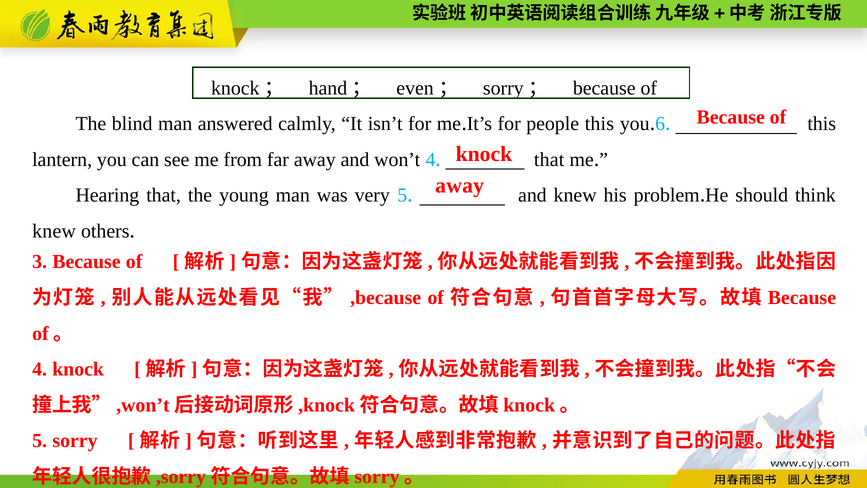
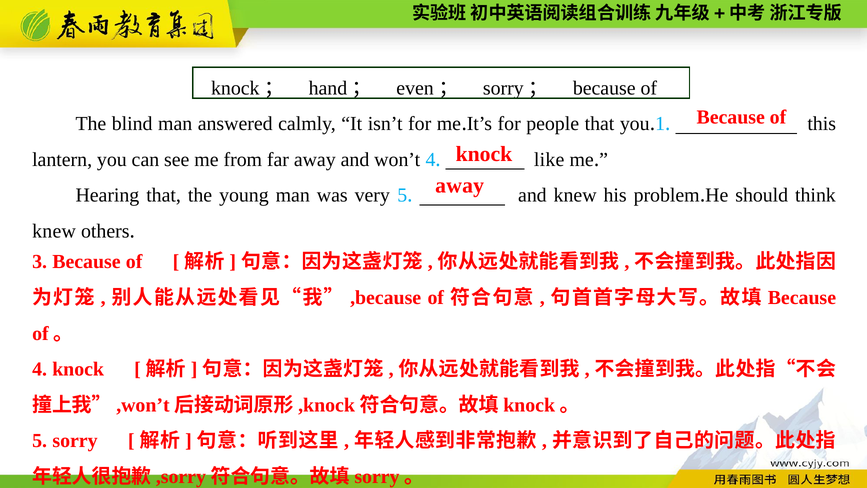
people this: this -> that (599, 124)
6: 6 -> 1 (660, 124)
that: that -> like (549, 159)
